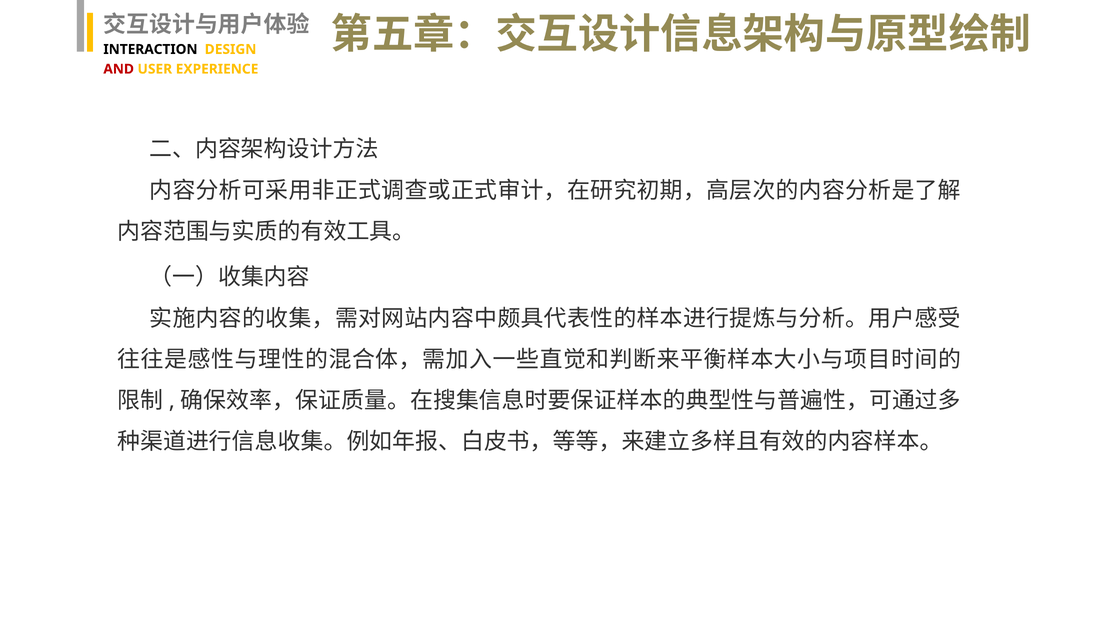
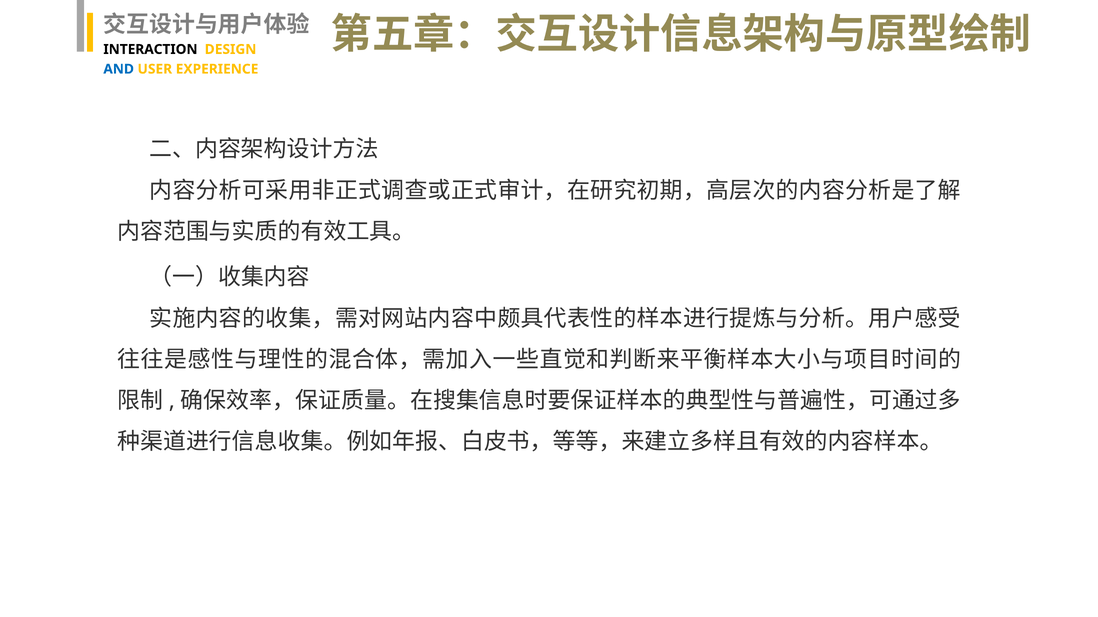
AND colour: red -> blue (119, 69)
